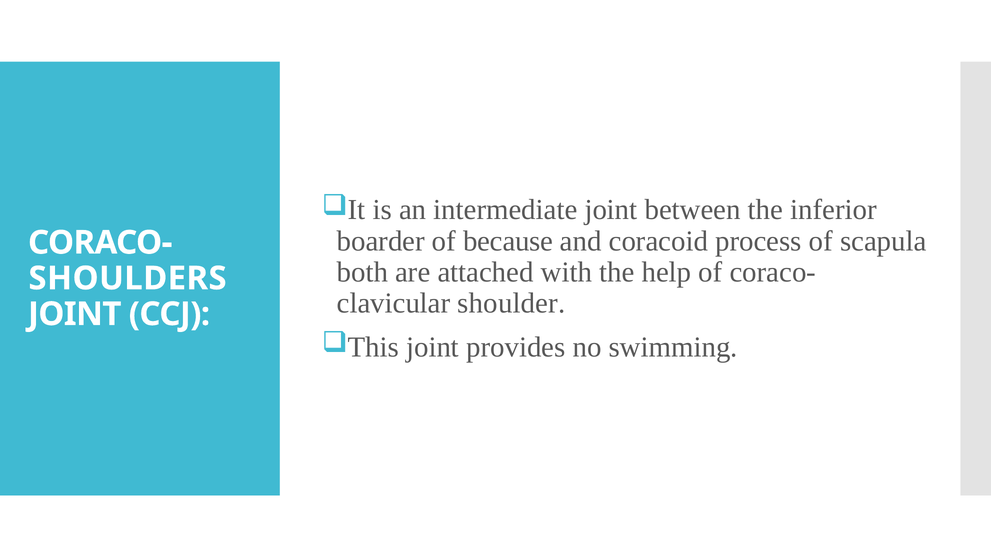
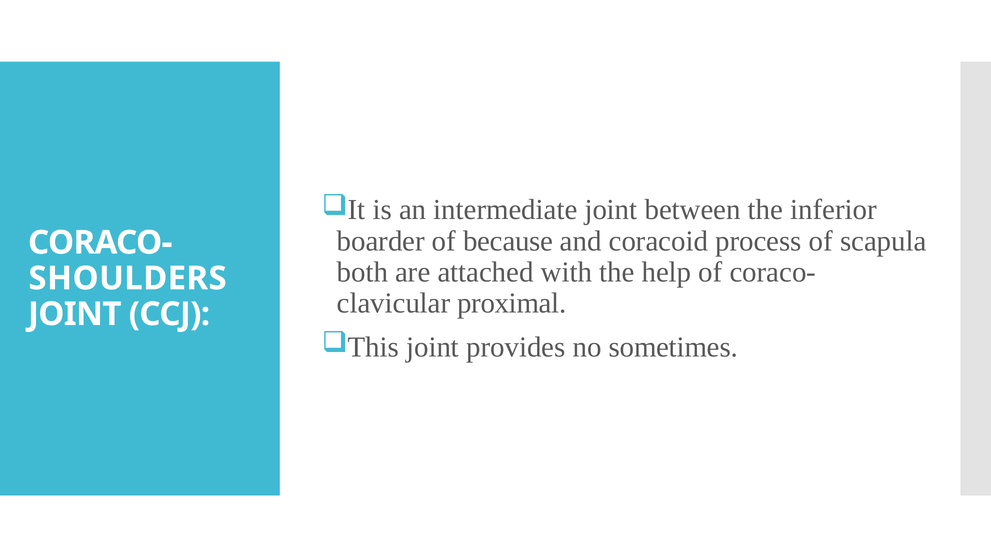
shoulder: shoulder -> proximal (512, 303)
swimming: swimming -> sometimes (673, 347)
